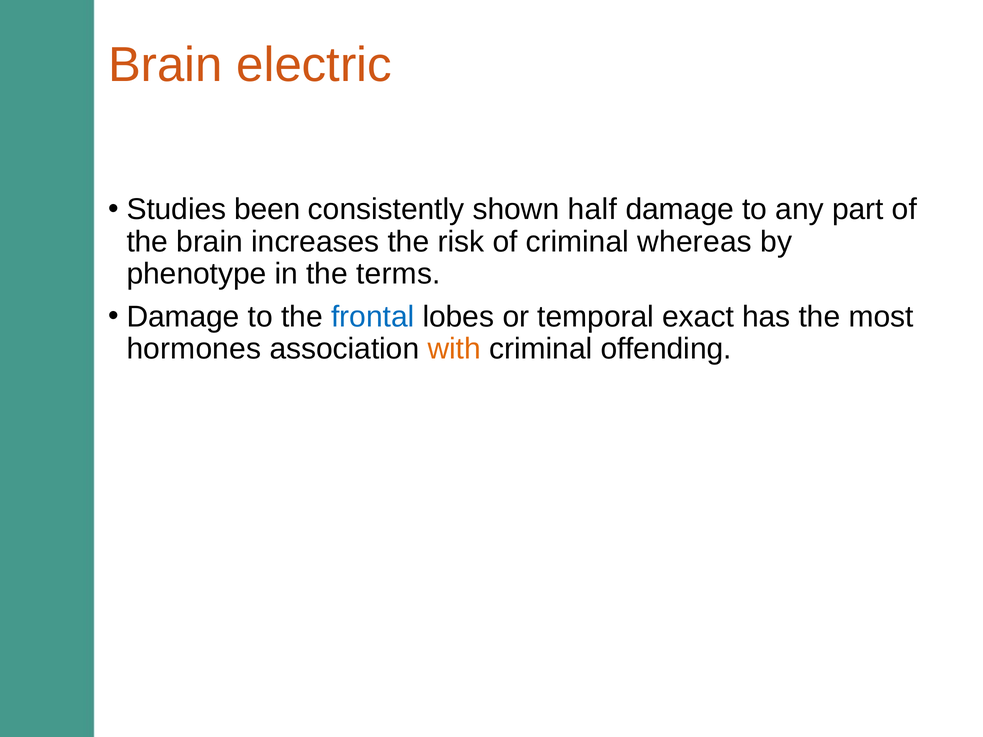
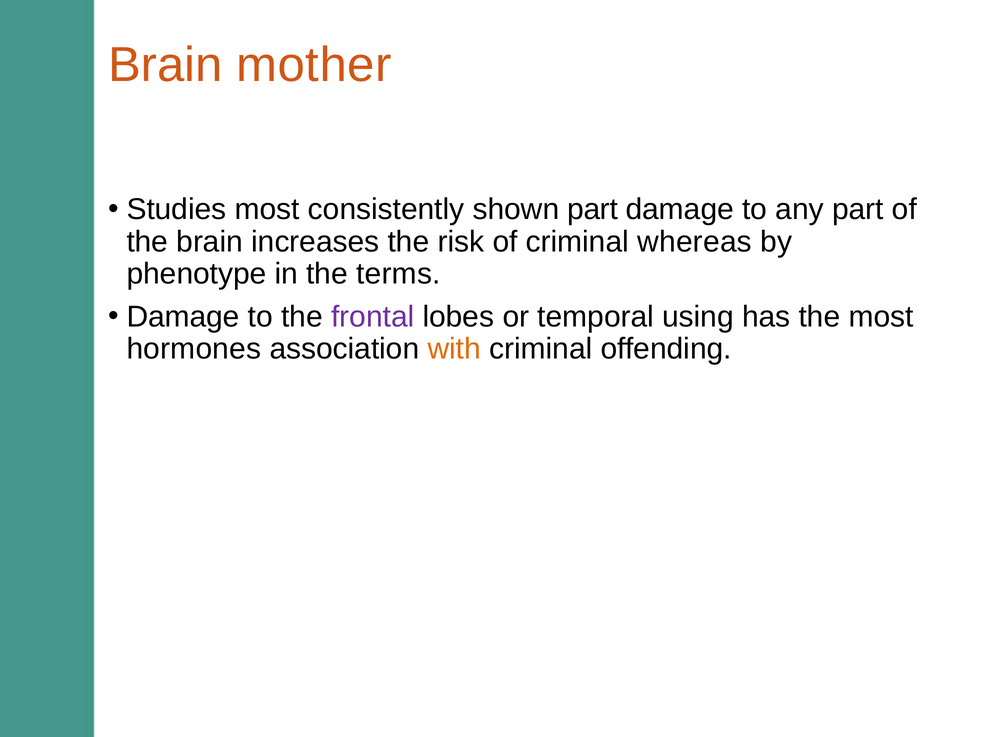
electric: electric -> mother (314, 65)
Studies been: been -> most (267, 209)
shown half: half -> part (593, 209)
frontal colour: blue -> purple (373, 317)
exact: exact -> using (698, 317)
